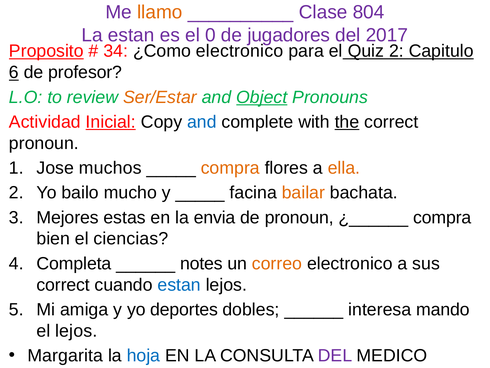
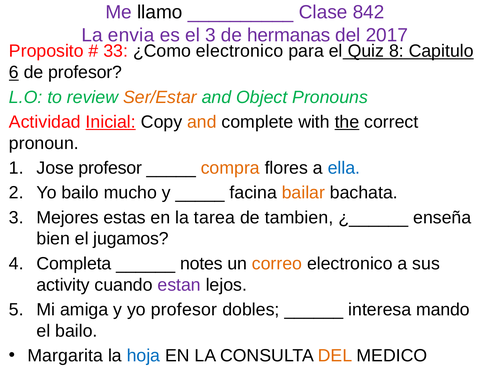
llamo colour: orange -> black (160, 12)
804: 804 -> 842 (369, 12)
La estan: estan -> envia (131, 35)
el 0: 0 -> 3 (210, 35)
jugadores: jugadores -> hermanas (289, 35)
Proposito underline: present -> none (46, 51)
34: 34 -> 33 (116, 51)
Quiz 2: 2 -> 8 (396, 51)
Object underline: present -> none (262, 97)
and colour: blue -> orange (202, 122)
Jose muchos: muchos -> profesor (110, 168)
ella colour: orange -> blue (344, 168)
envia: envia -> tarea (214, 217)
de pronoun: pronoun -> tambien (299, 217)
compra: compra -> enseña (442, 217)
ciencias: ciencias -> jugamos (131, 238)
correct: correct -> activity (63, 284)
estan colour: blue -> purple (179, 284)
yo deportes: deportes -> profesor (184, 309)
el lejos: lejos -> bailo (76, 330)
DEL colour: purple -> orange (335, 355)
